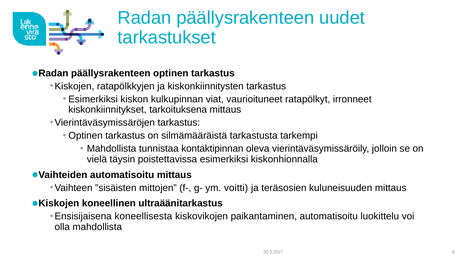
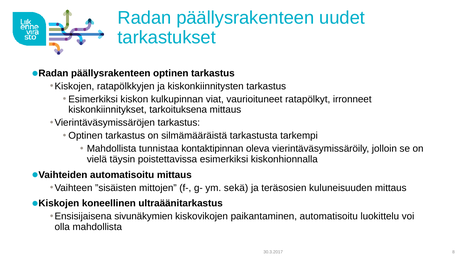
voitti: voitti -> sekä (236, 188)
koneellisesta: koneellisesta -> sivunäkymien (144, 217)
